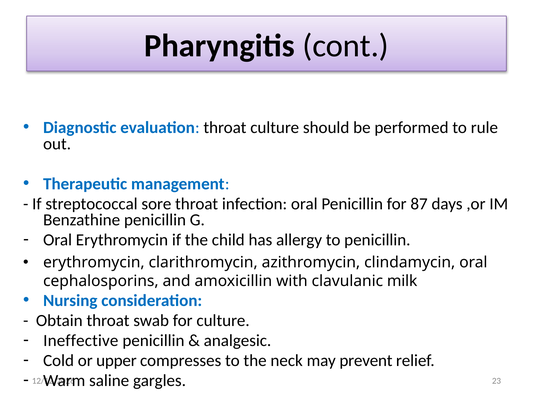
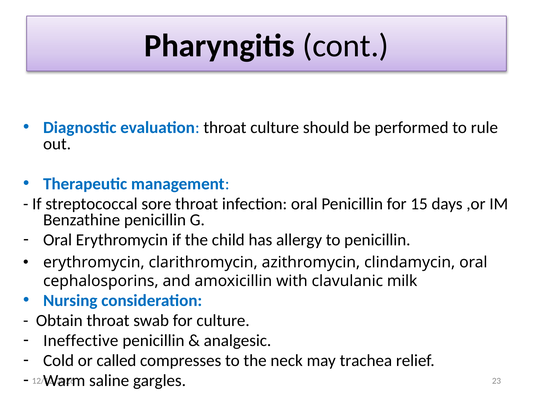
87: 87 -> 15 (419, 204)
upper: upper -> called (116, 361)
prevent: prevent -> trachea (366, 361)
